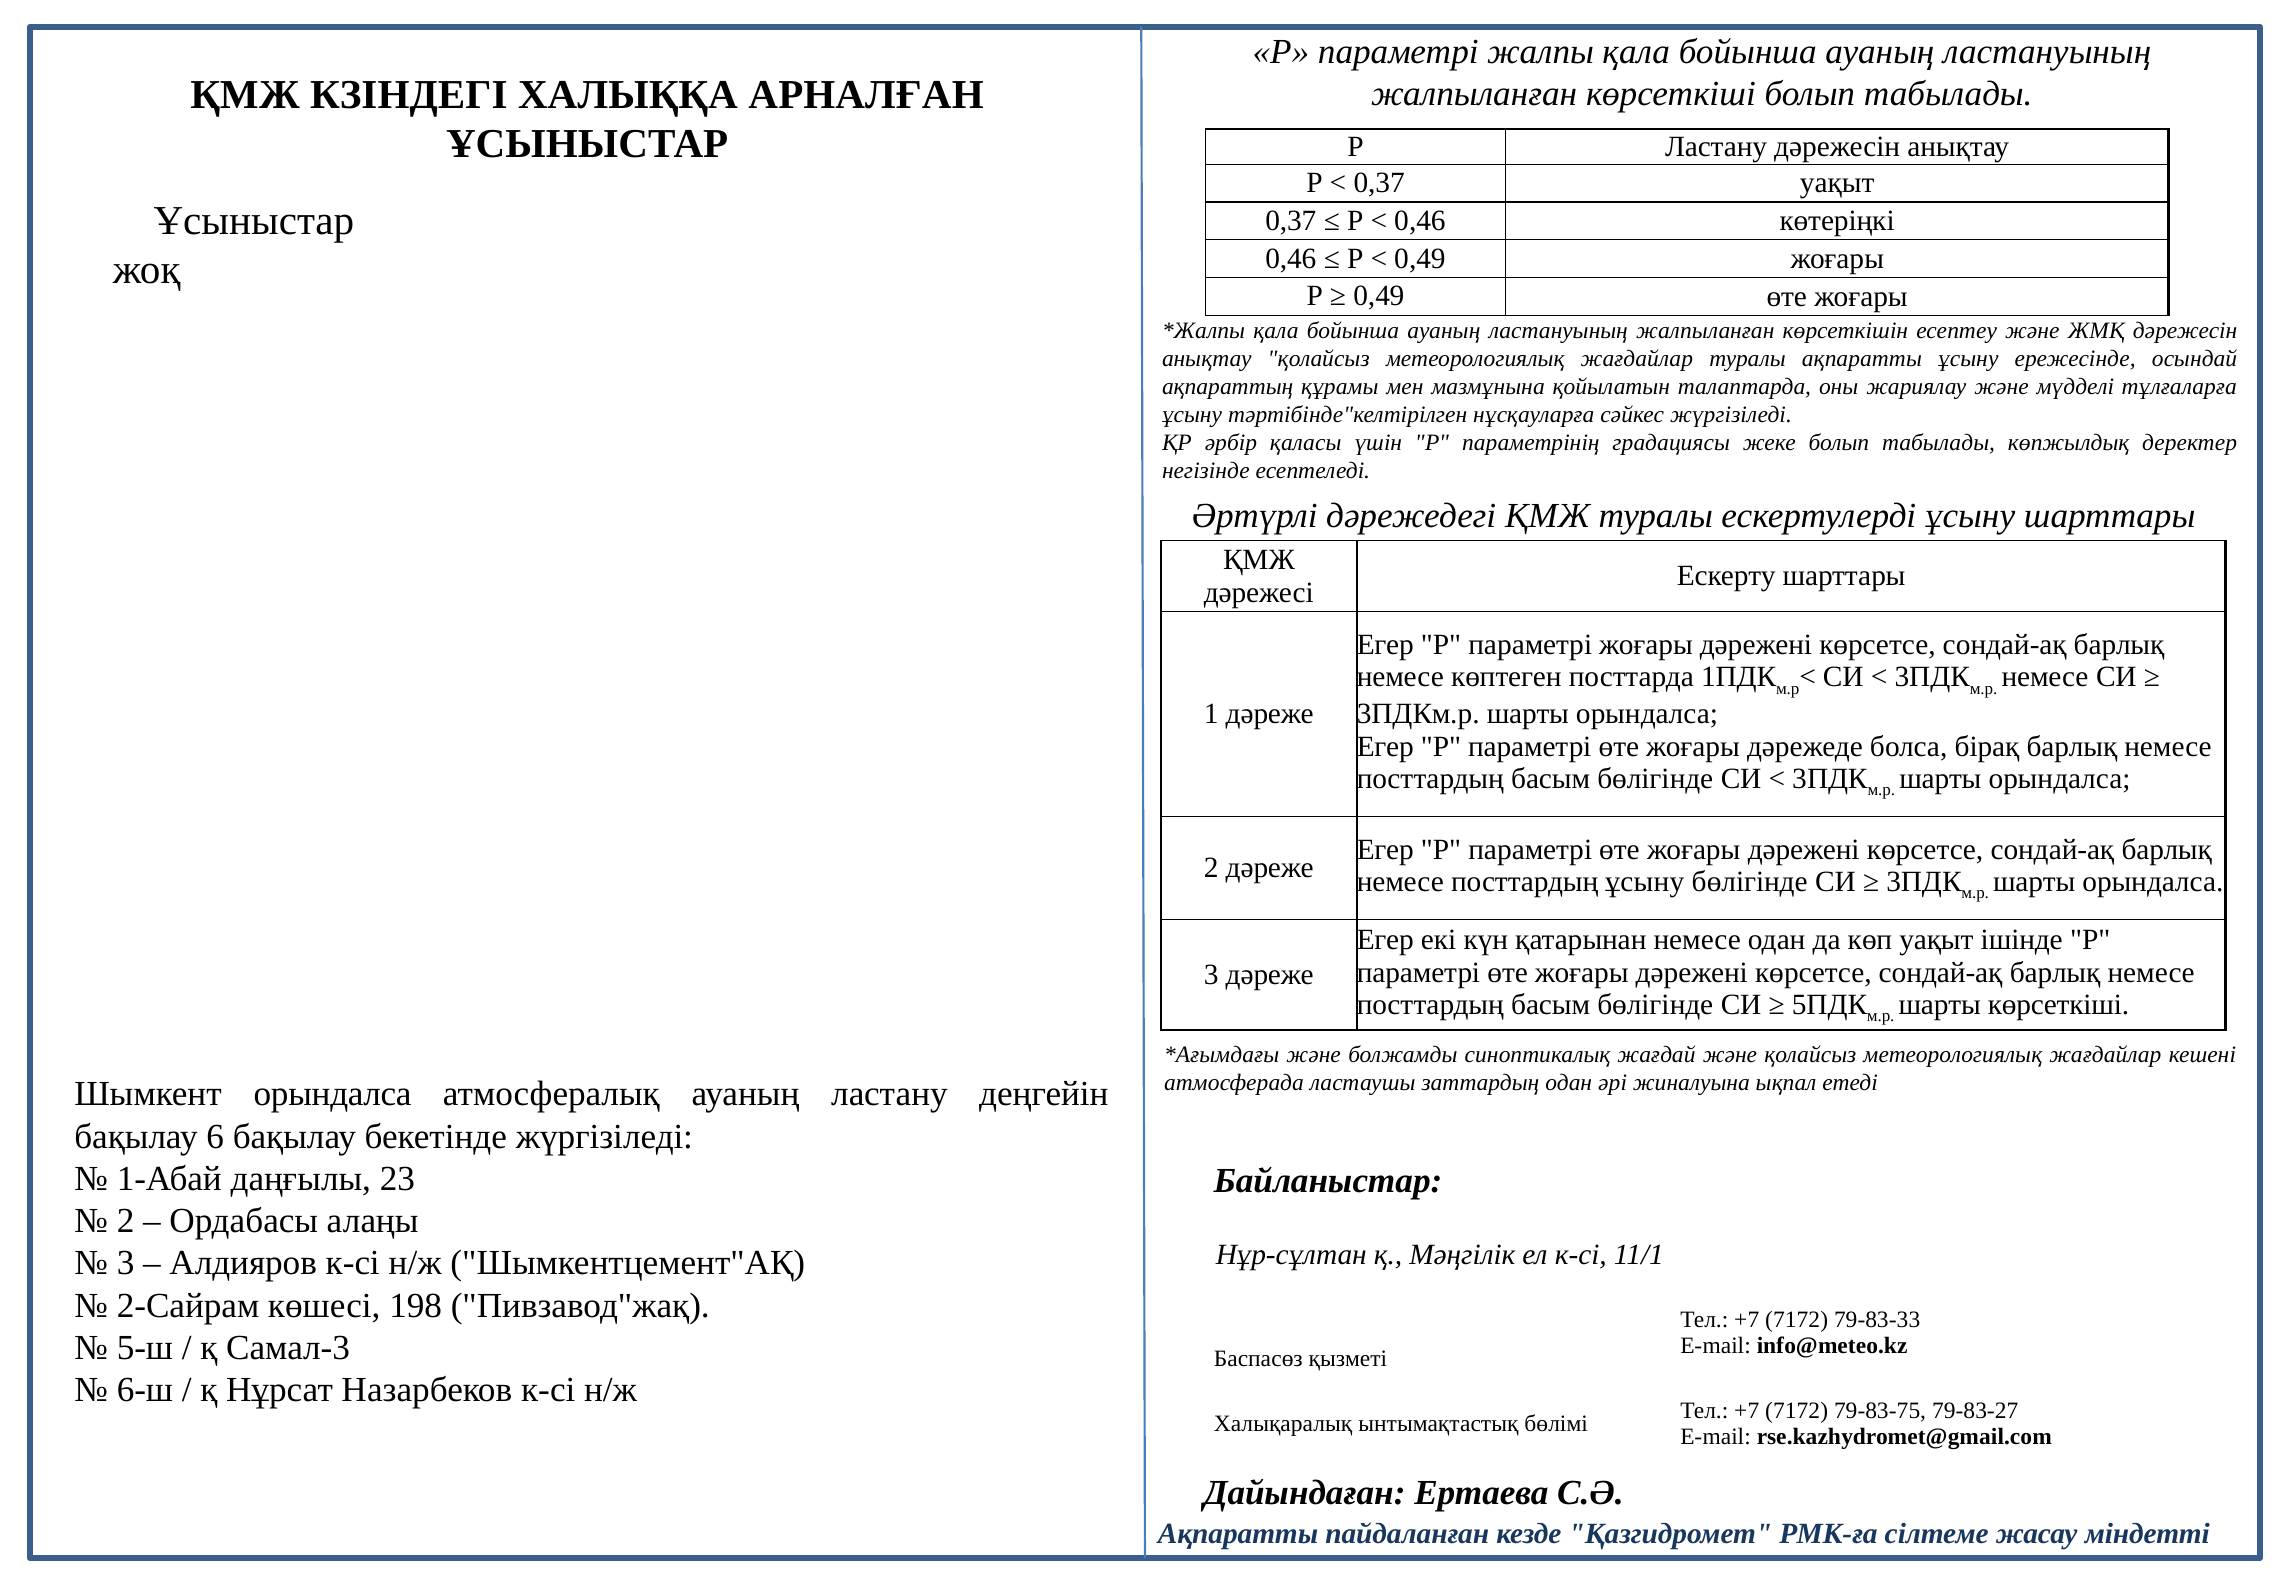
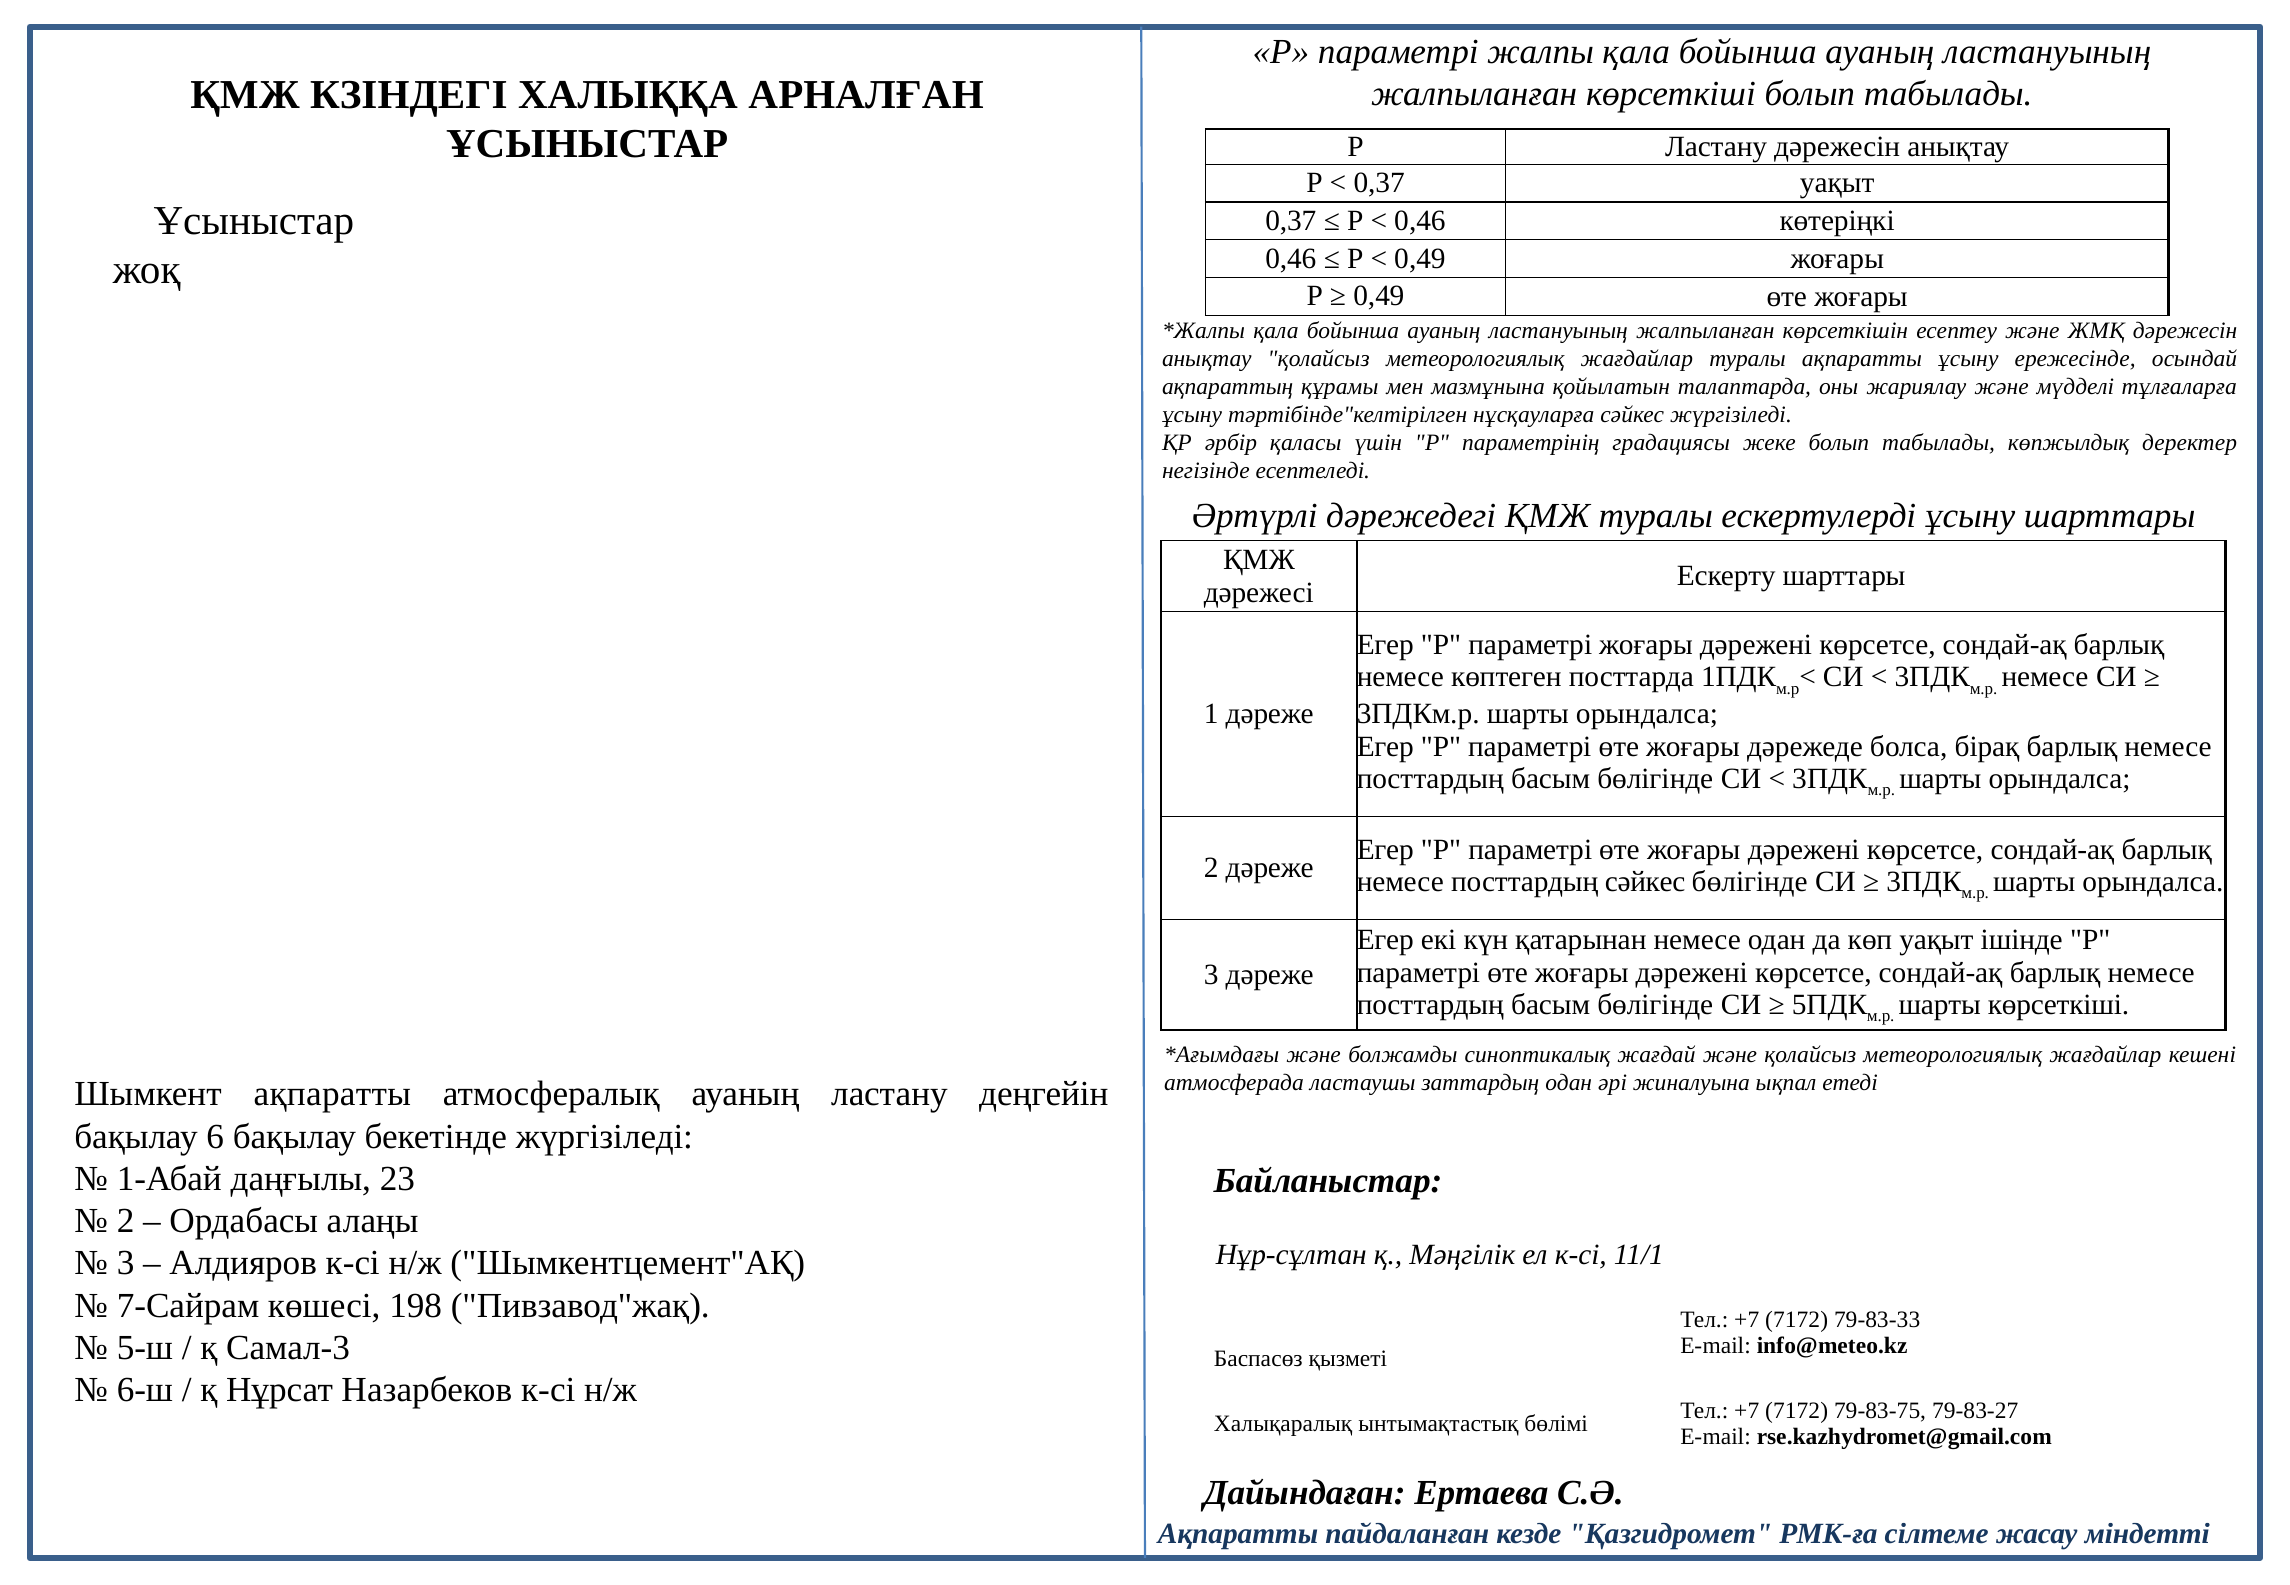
посттардың ұсыну: ұсыну -> сәйкес (1645, 882)
Шымкент орындалса: орындалса -> ақпаратты (332, 1094)
2-Сайрам: 2-Сайрам -> 7-Сайрам (188, 1306)
